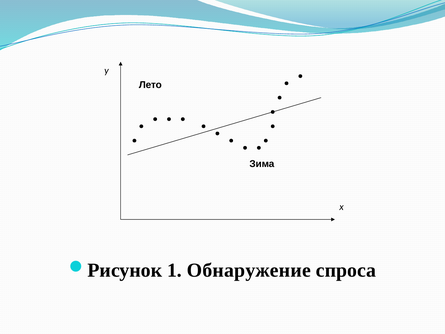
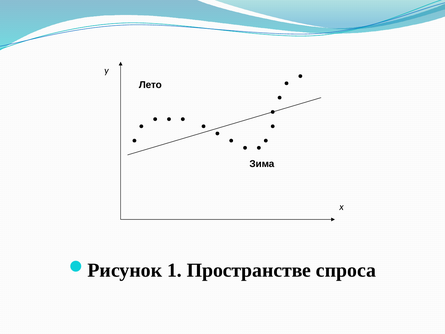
Обнаружение: Обнаружение -> Пространстве (249, 270)
